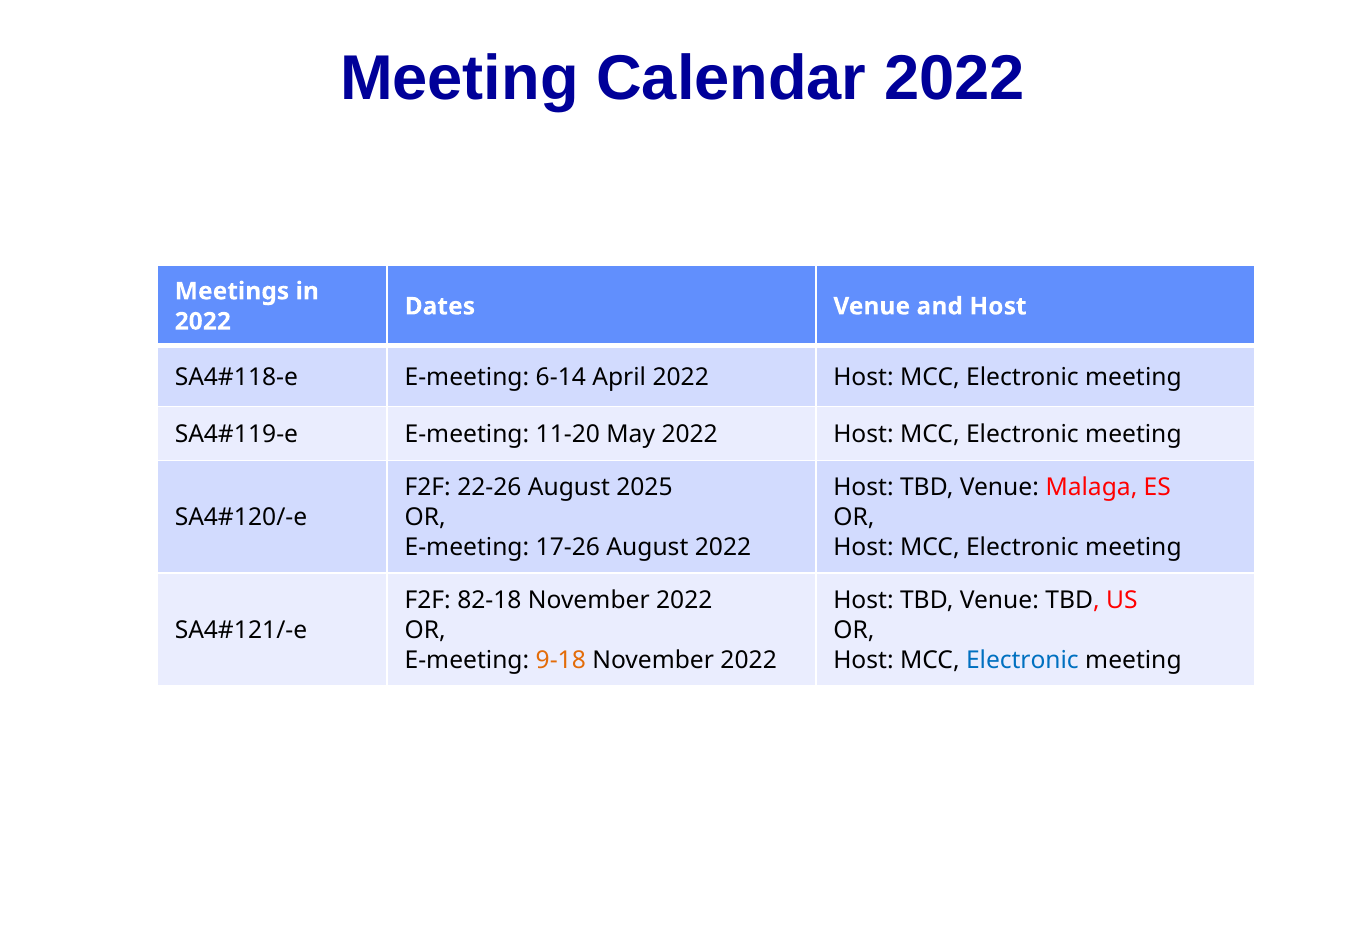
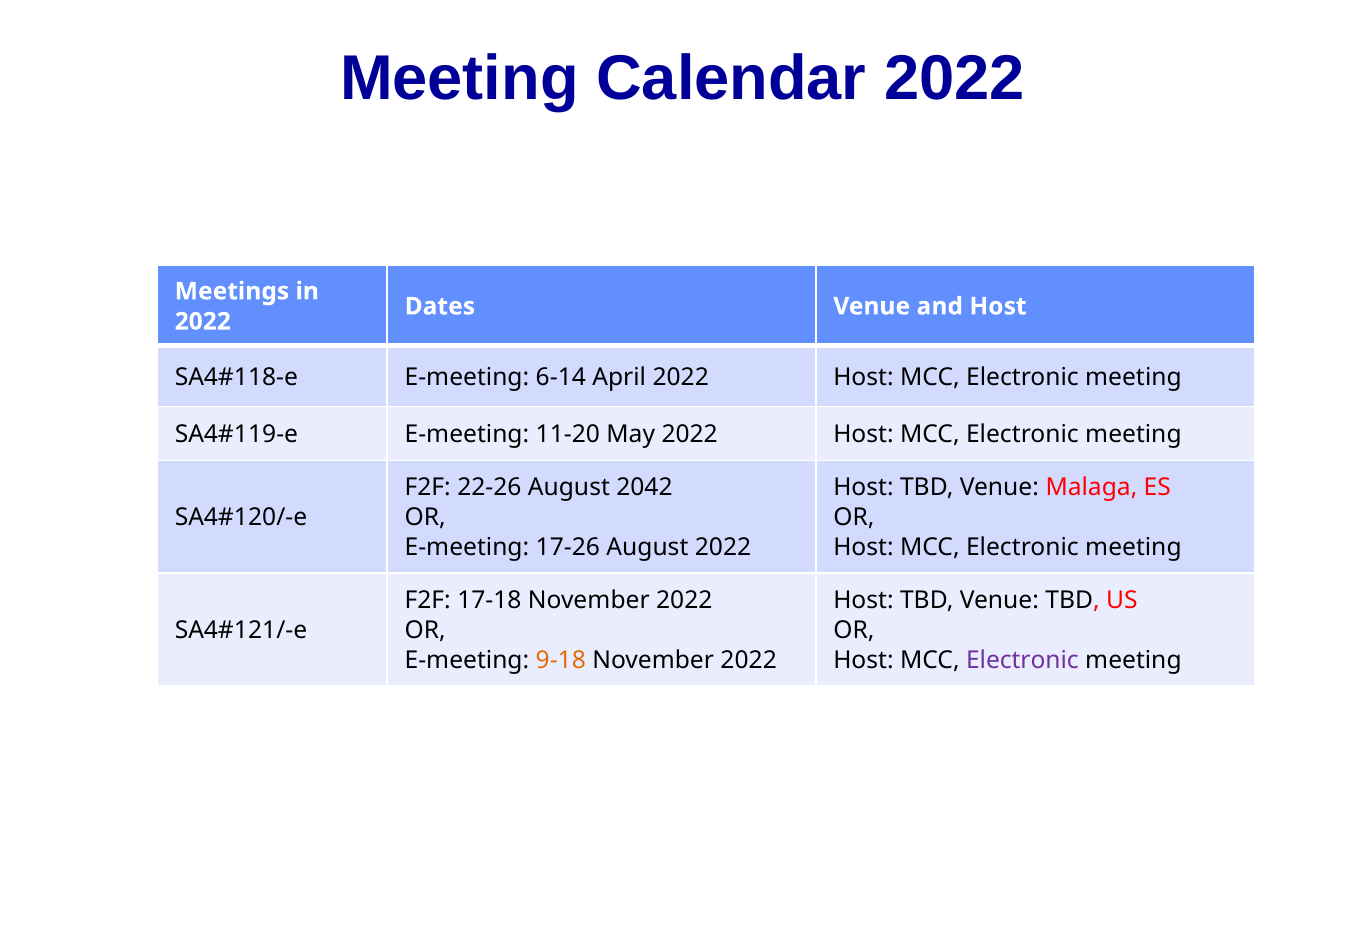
2025: 2025 -> 2042 (644, 487)
82-18: 82-18 -> 17-18 (489, 600)
Electronic colour: blue -> purple (1022, 660)
